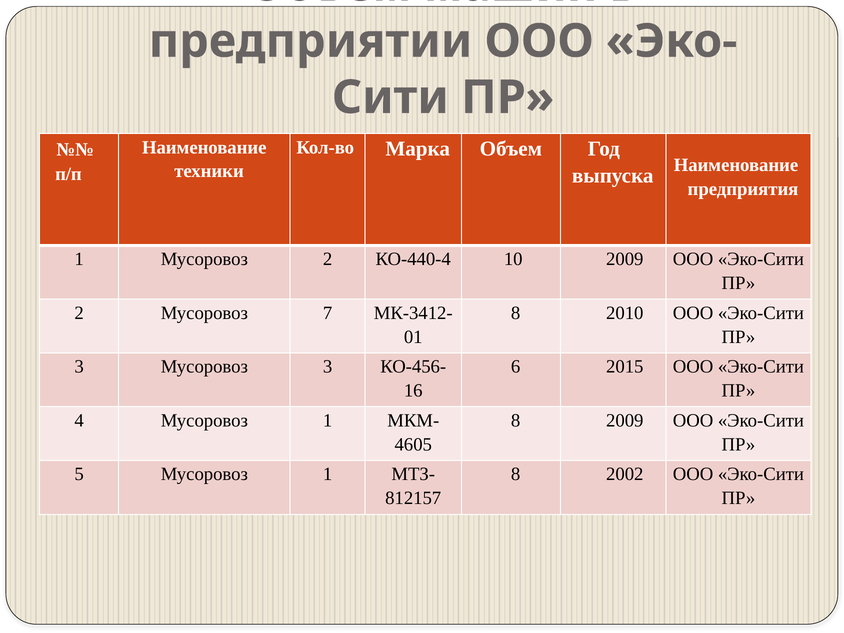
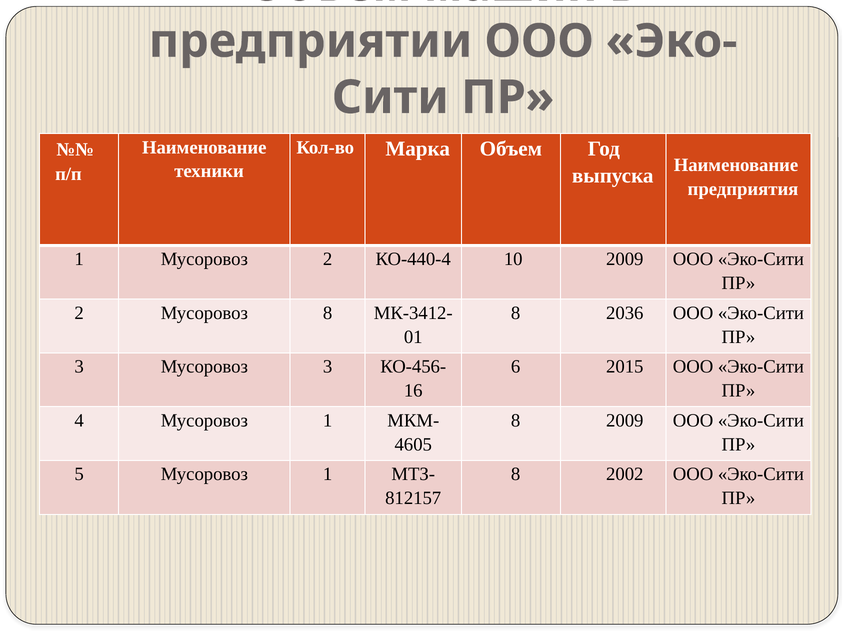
Мусоровоз 7: 7 -> 8 (328, 313)
2010: 2010 -> 2036 (625, 313)
